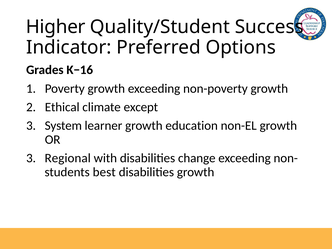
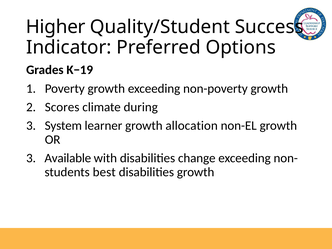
K−16: K−16 -> K−19 (80, 70)
Ethical: Ethical -> Scores (62, 107)
except: except -> during (141, 107)
education: education -> allocation (192, 126)
Regional: Regional -> Available (68, 158)
